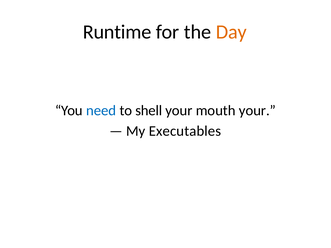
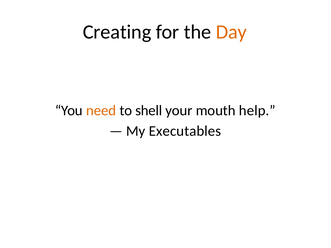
Runtime: Runtime -> Creating (117, 32)
need colour: blue -> orange (101, 111)
mouth your: your -> help (257, 111)
